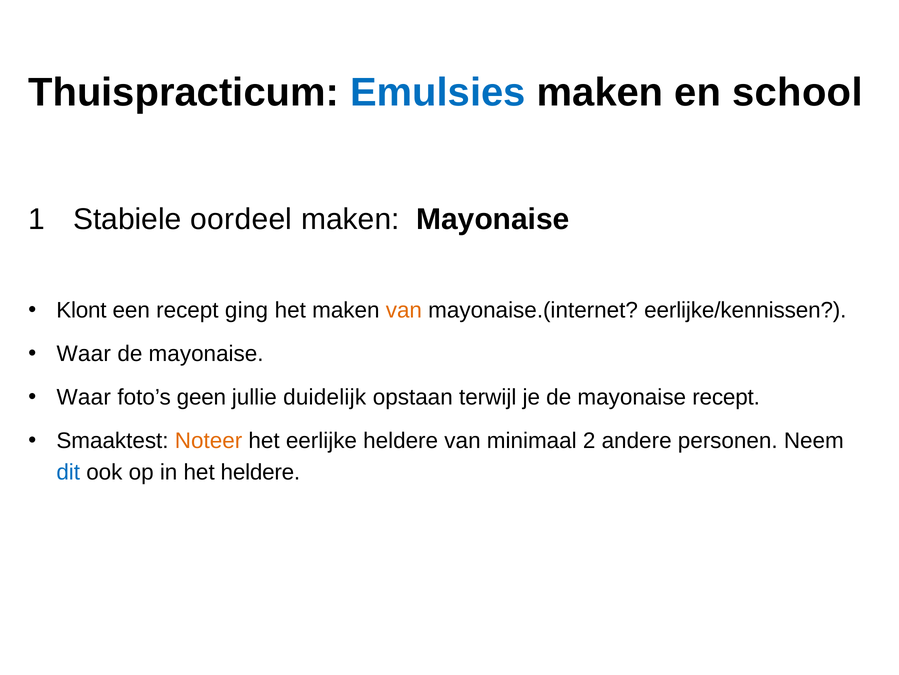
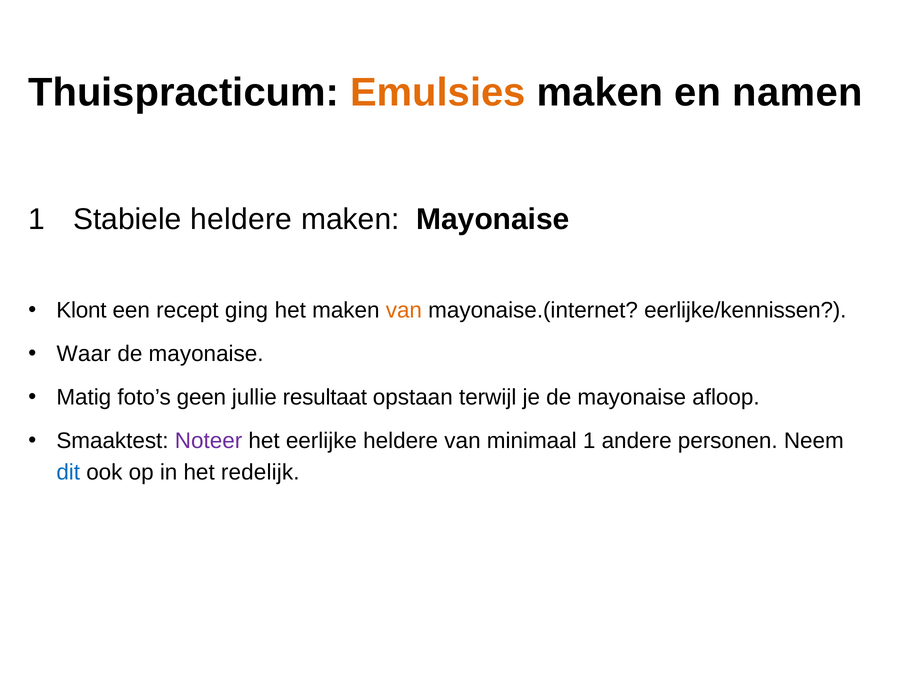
Emulsies colour: blue -> orange (438, 92)
school: school -> namen (797, 92)
Stabiele oordeel: oordeel -> heldere (241, 219)
Waar: Waar -> Matig (84, 397)
duidelijk: duidelijk -> resultaat (325, 397)
mayonaise recept: recept -> afloop (726, 397)
Noteer colour: orange -> purple (209, 441)
minimaal 2: 2 -> 1 (589, 441)
het heldere: heldere -> redelijk (260, 472)
